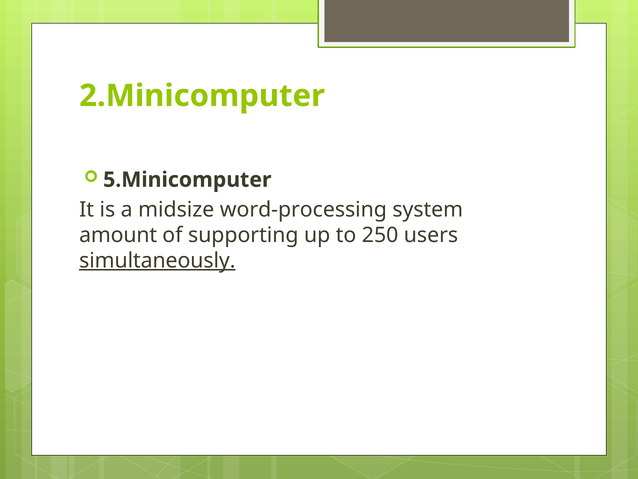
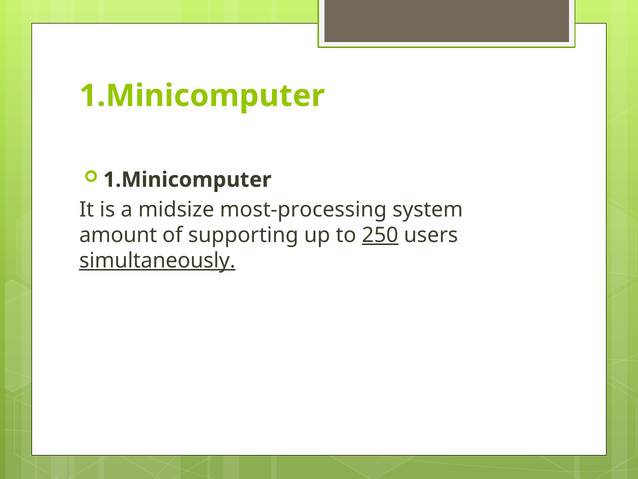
2.Minicomputer: 2.Minicomputer -> 1.Minicomputer (202, 96)
5.Minicomputer: 5.Minicomputer -> 1.Minicomputer (187, 180)
word-processing: word-processing -> most-processing (303, 209)
250 underline: none -> present (380, 235)
